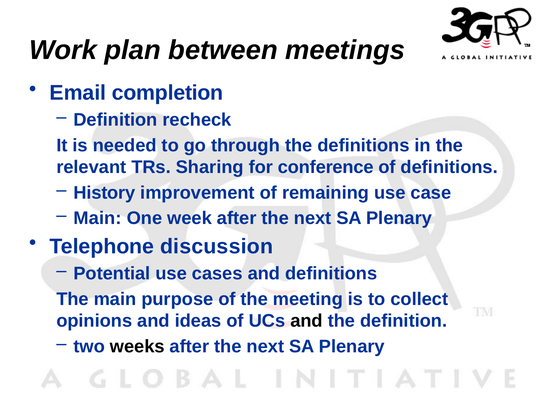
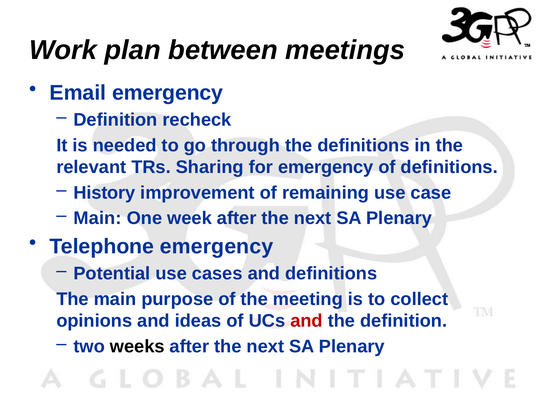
Email completion: completion -> emergency (168, 93)
for conference: conference -> emergency (326, 167)
Telephone discussion: discussion -> emergency (217, 247)
and colour: black -> red (307, 321)
